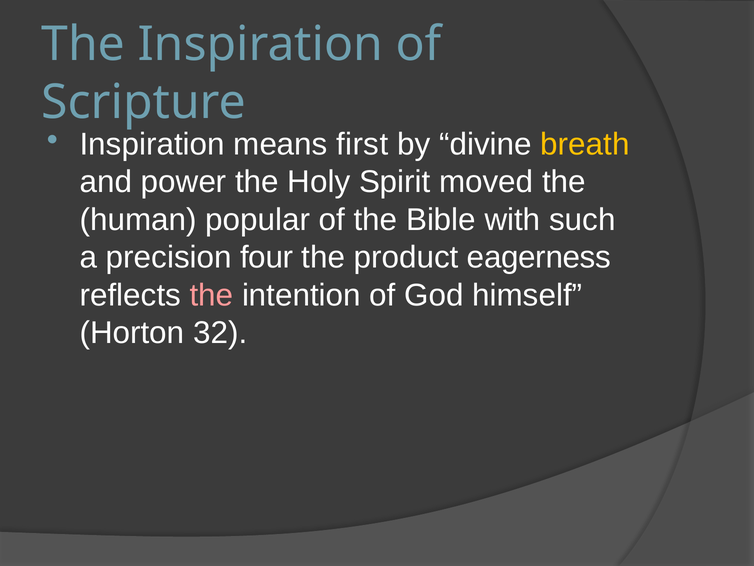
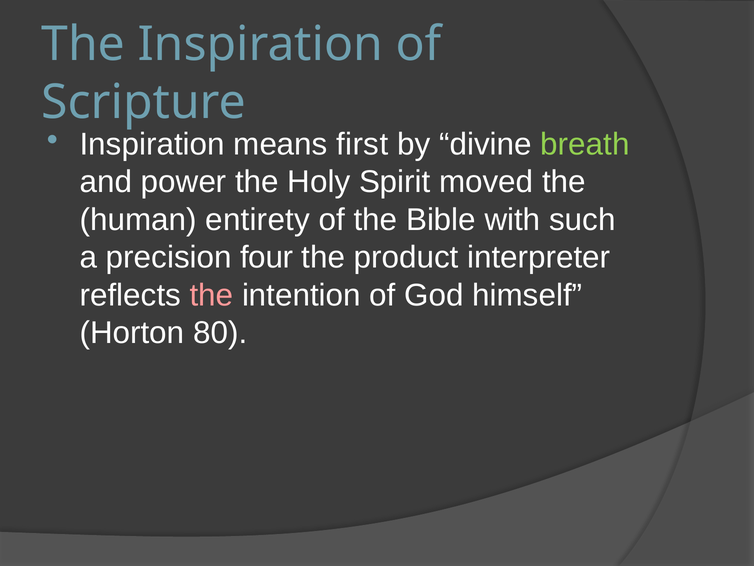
breath colour: yellow -> light green (585, 144)
popular: popular -> entirety (258, 220)
eagerness: eagerness -> interpreter (539, 257)
32: 32 -> 80 (220, 333)
